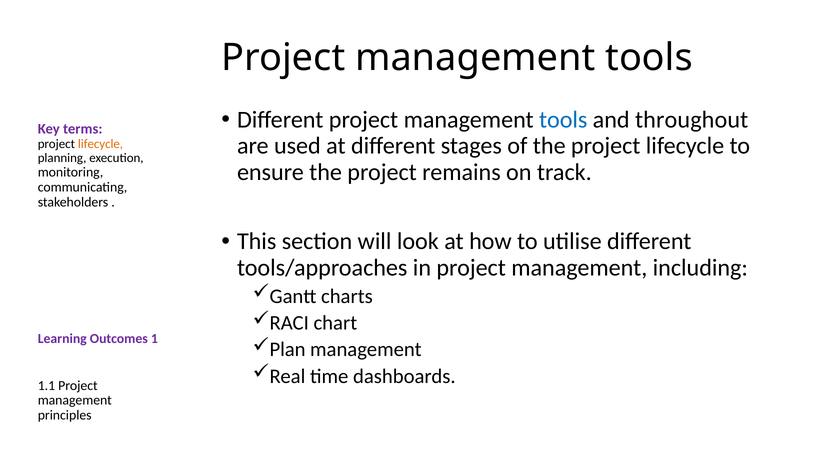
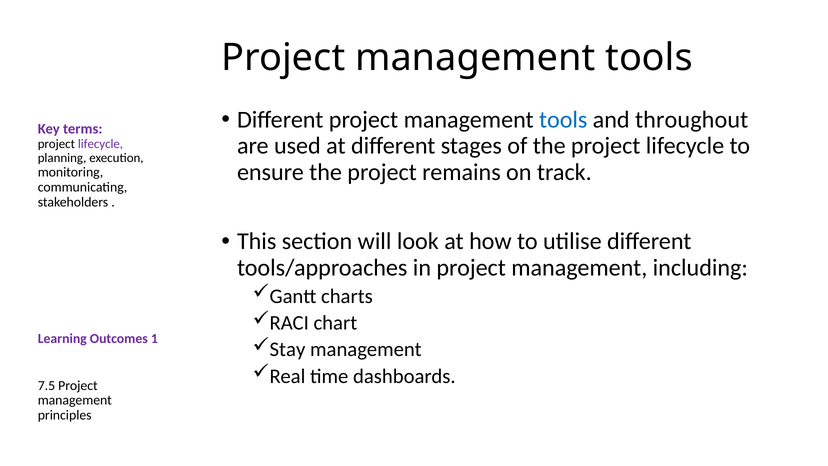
lifecycle colour: orange -> purple (100, 144)
Plan: Plan -> Stay (287, 349)
1.1: 1.1 -> 7.5 (46, 385)
